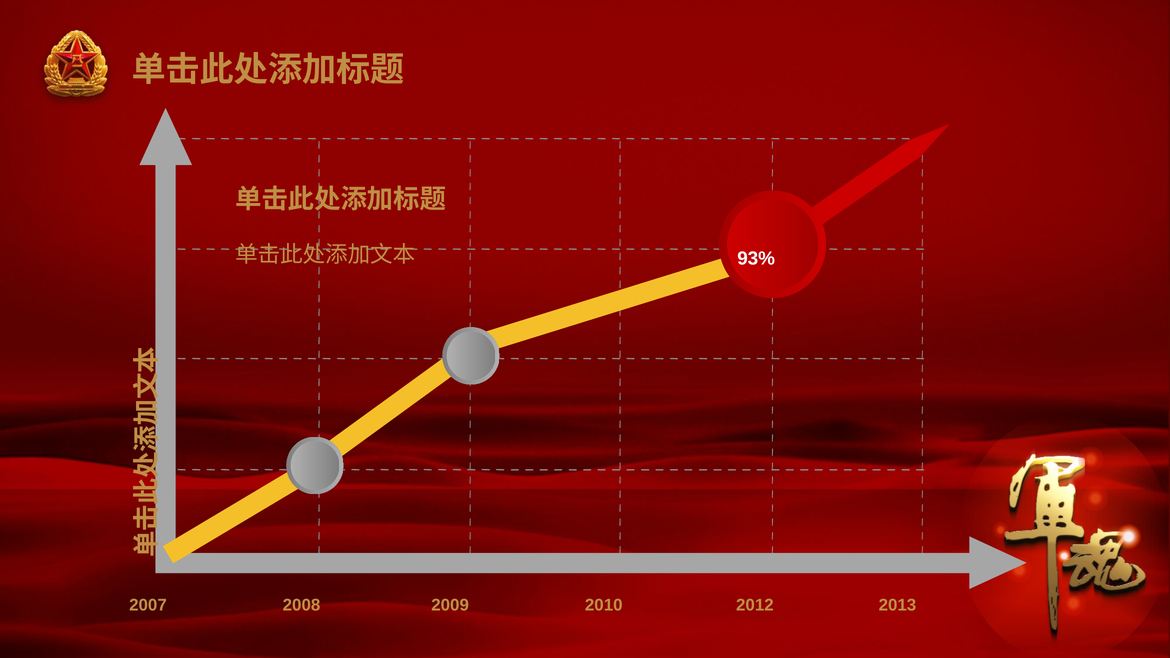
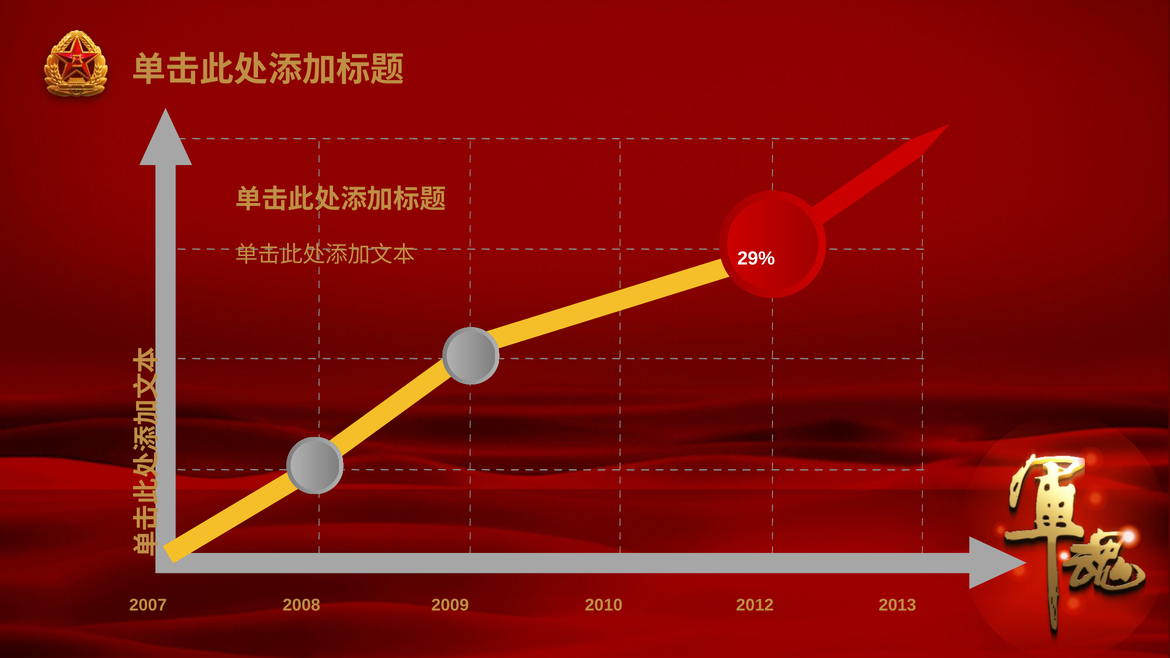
93%: 93% -> 29% (756, 259)
